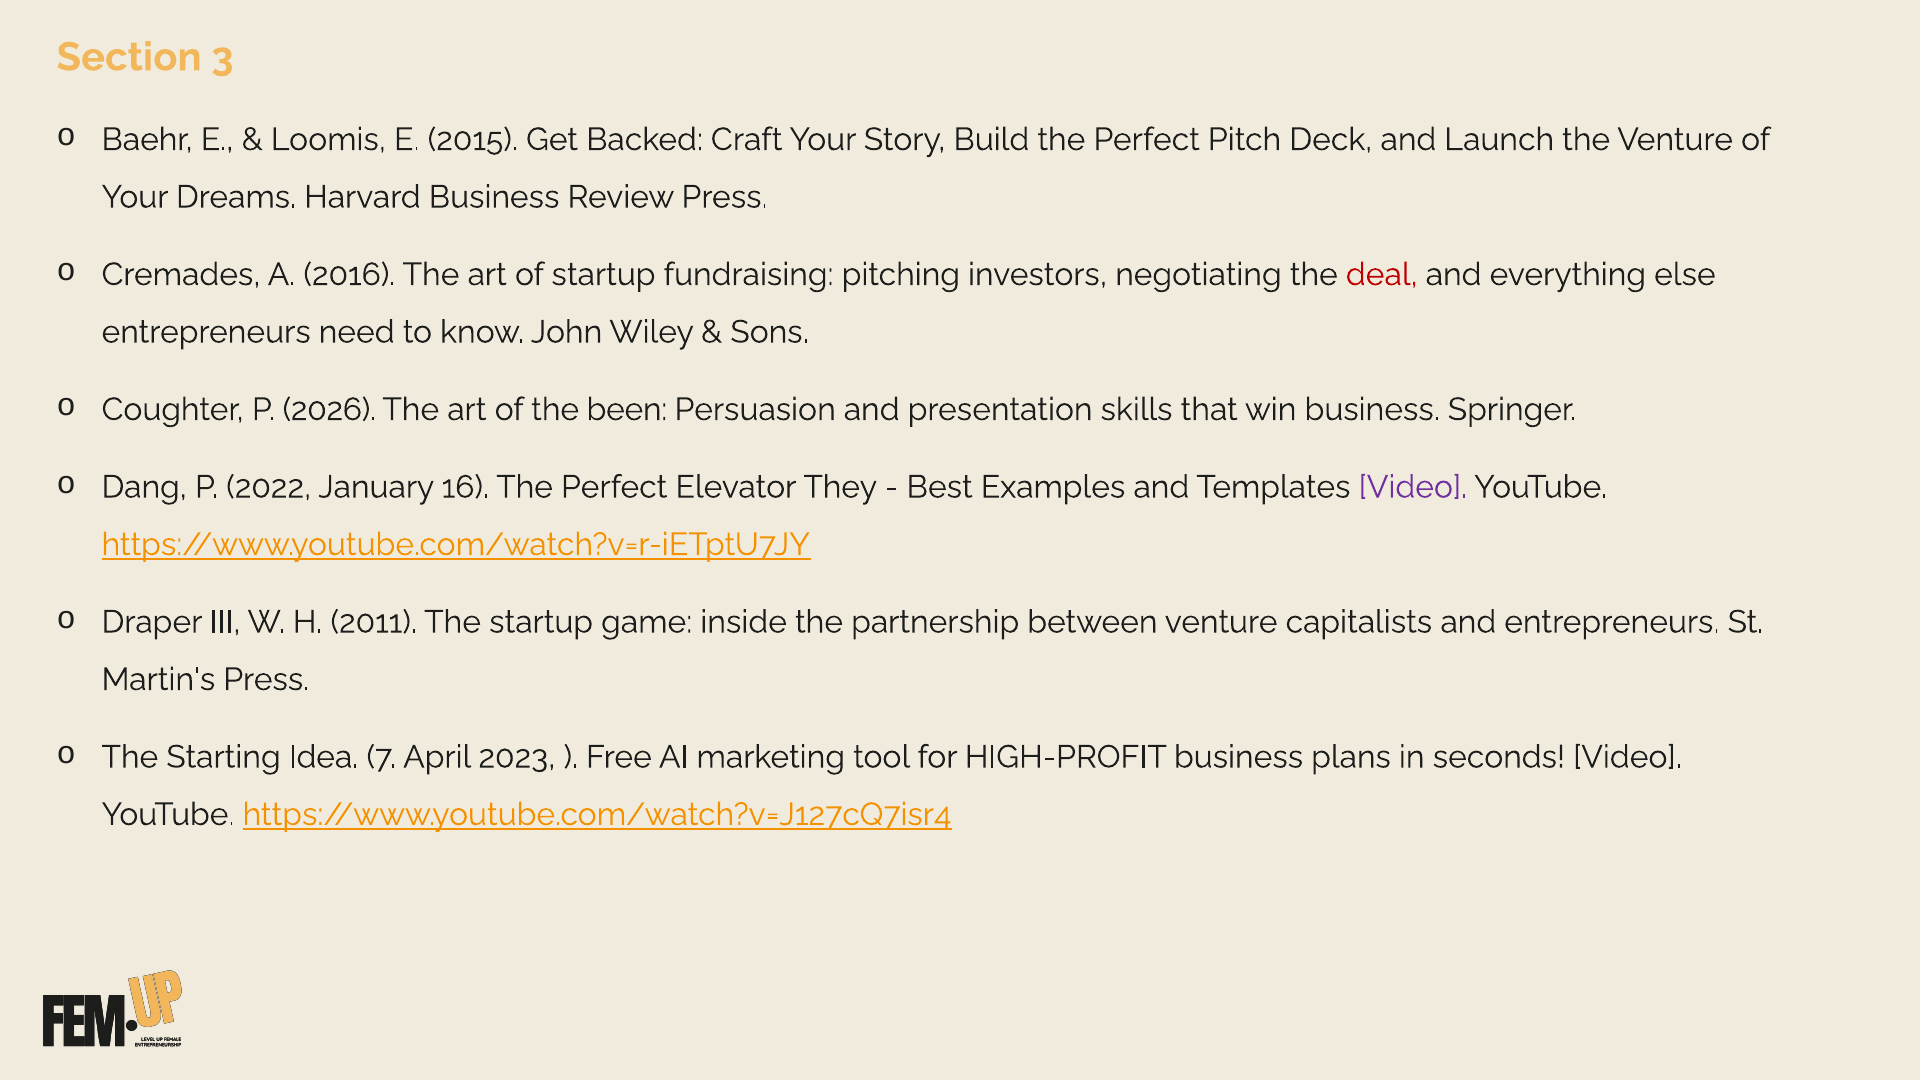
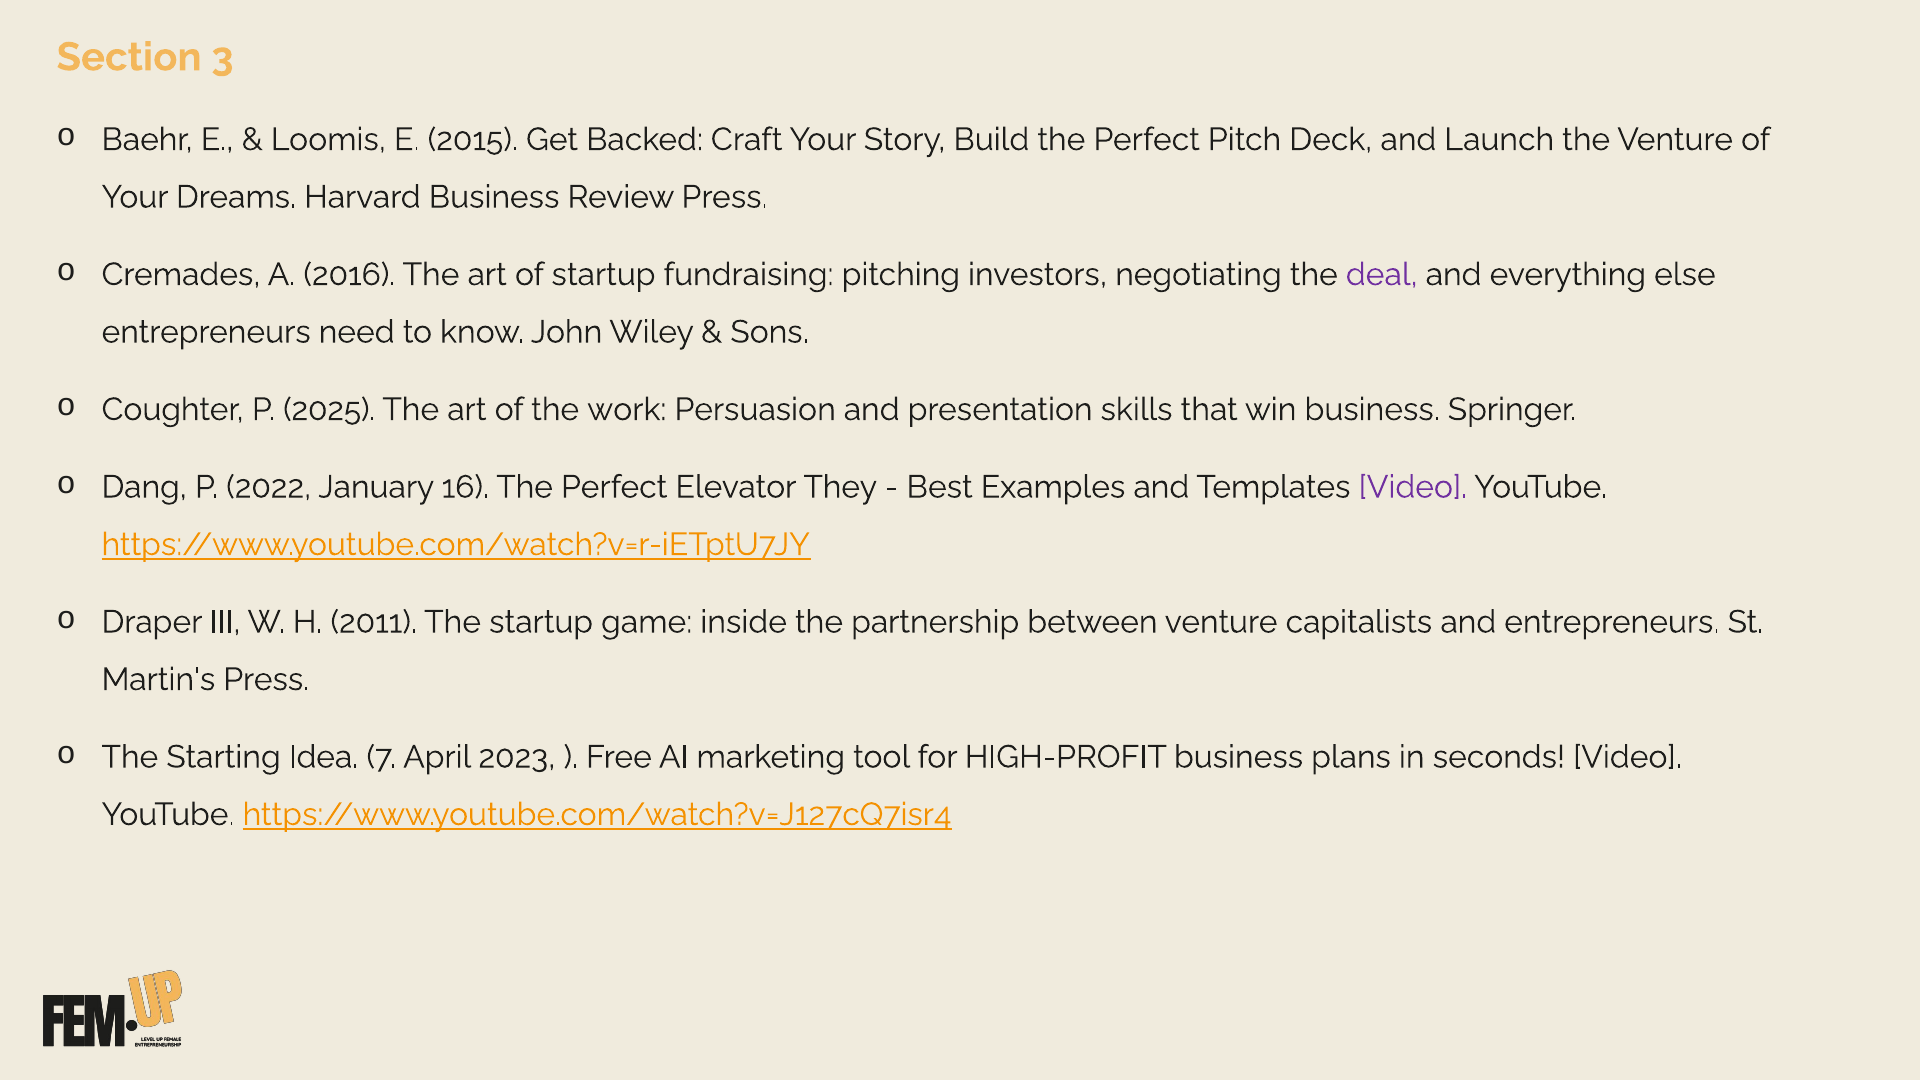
deal colour: red -> purple (1382, 274)
2026: 2026 -> 2025 (329, 409)
been: been -> work (627, 409)
